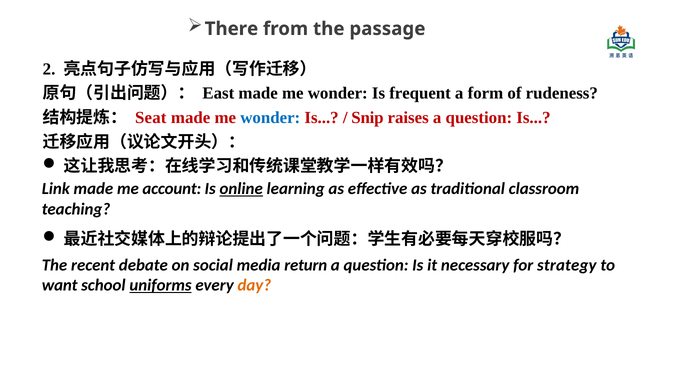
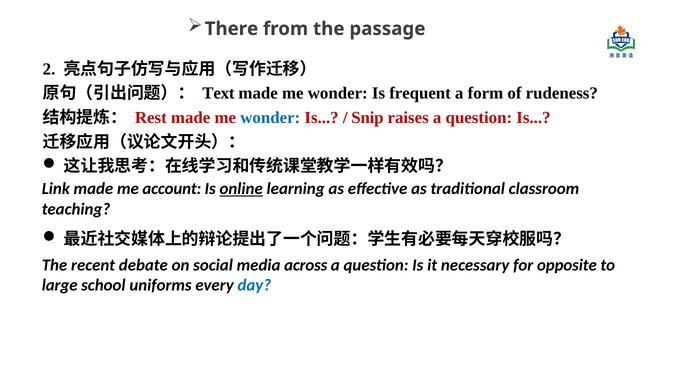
East: East -> Text (218, 93)
Seat: Seat -> Rest (151, 118)
return: return -> across (306, 265)
strategy: strategy -> opposite (567, 265)
want: want -> large (60, 285)
uniforms underline: present -> none (161, 285)
day colour: orange -> blue (254, 285)
